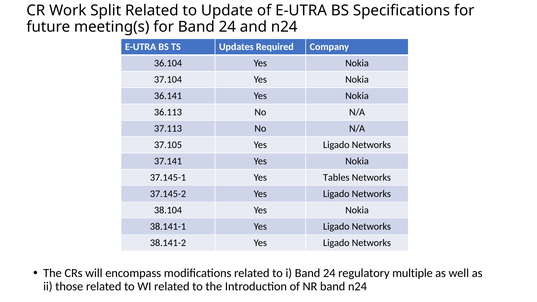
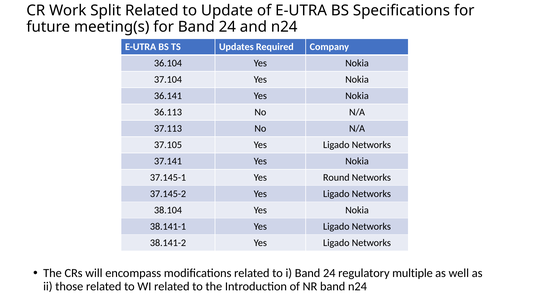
Tables: Tables -> Round (336, 178)
